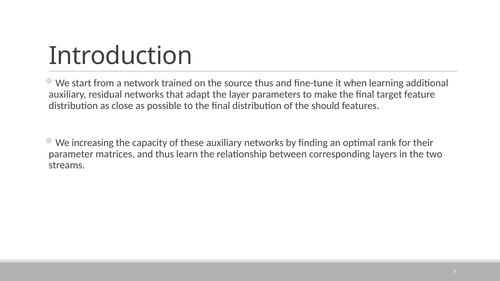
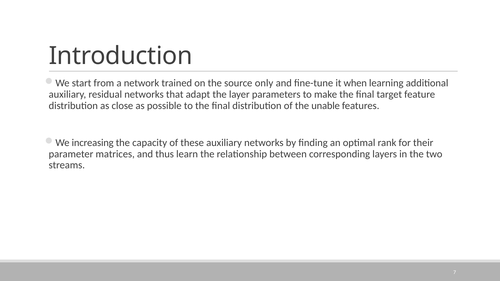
source thus: thus -> only (264, 83)
should: should -> unable (326, 106)
